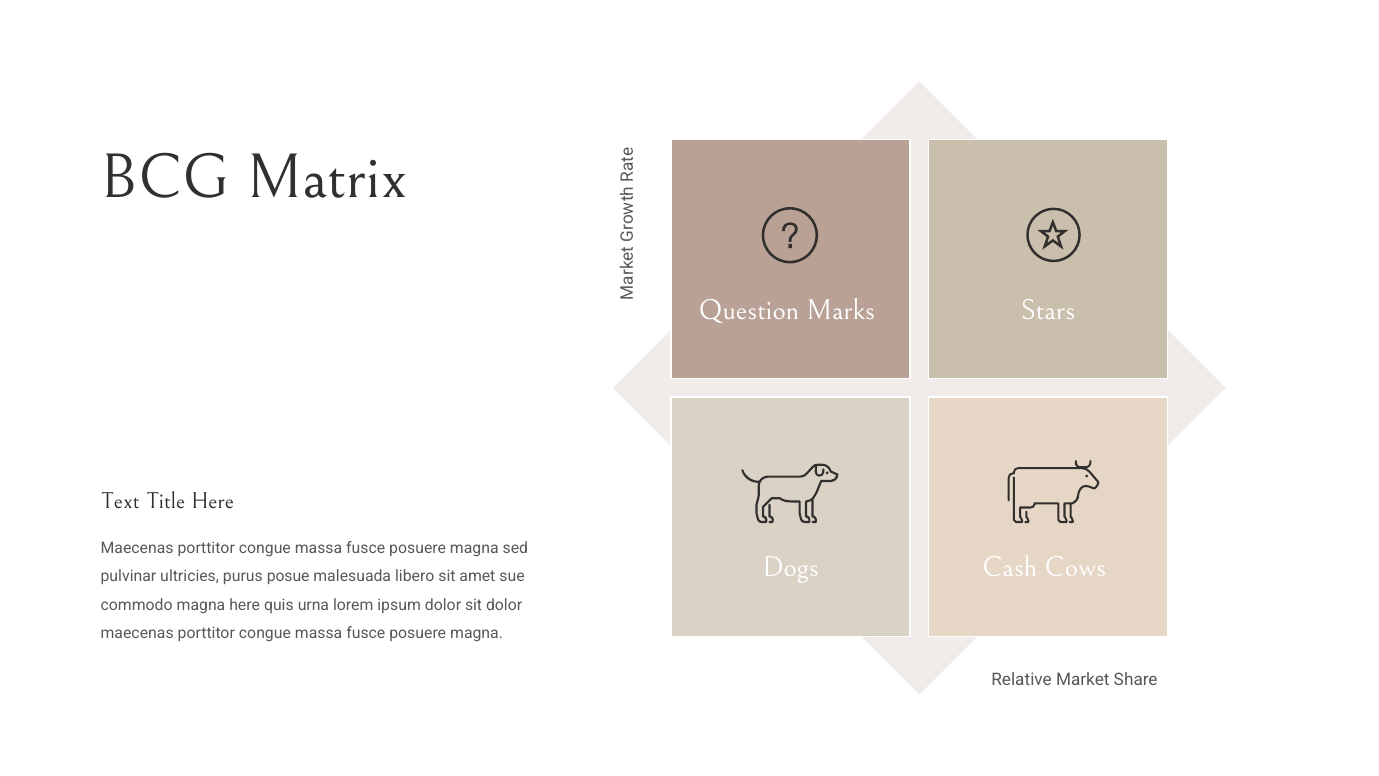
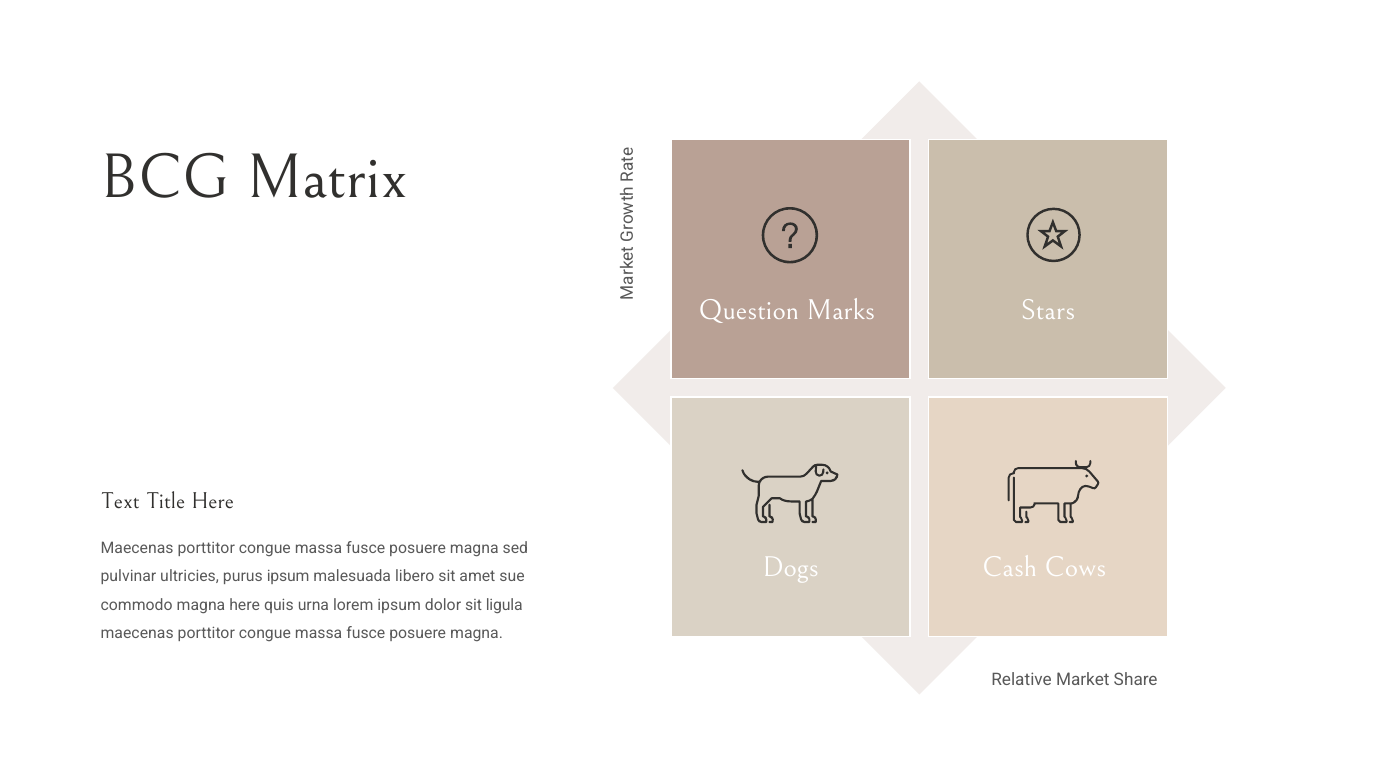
purus posue: posue -> ipsum (288, 576)
sit dolor: dolor -> ligula (504, 605)
